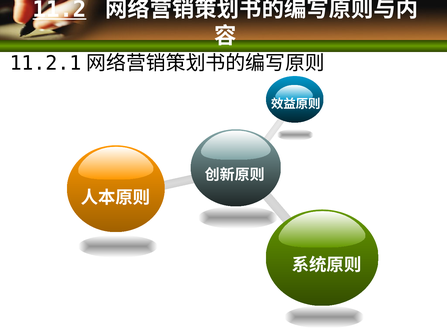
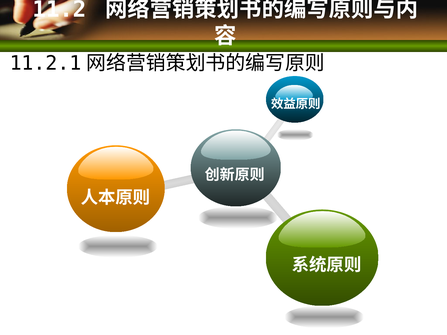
11.2 underline: present -> none (59, 9)
